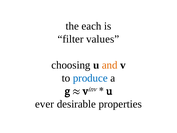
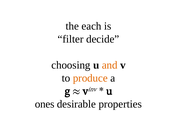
values: values -> decide (103, 39)
produce colour: blue -> orange (90, 78)
ever: ever -> ones (45, 104)
